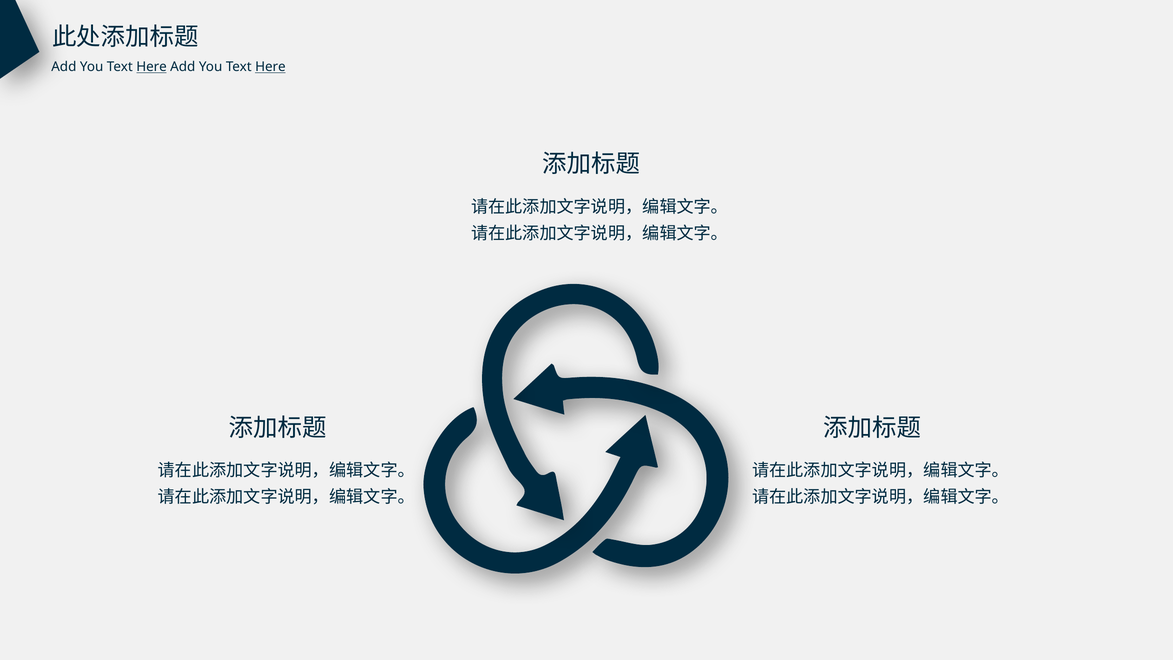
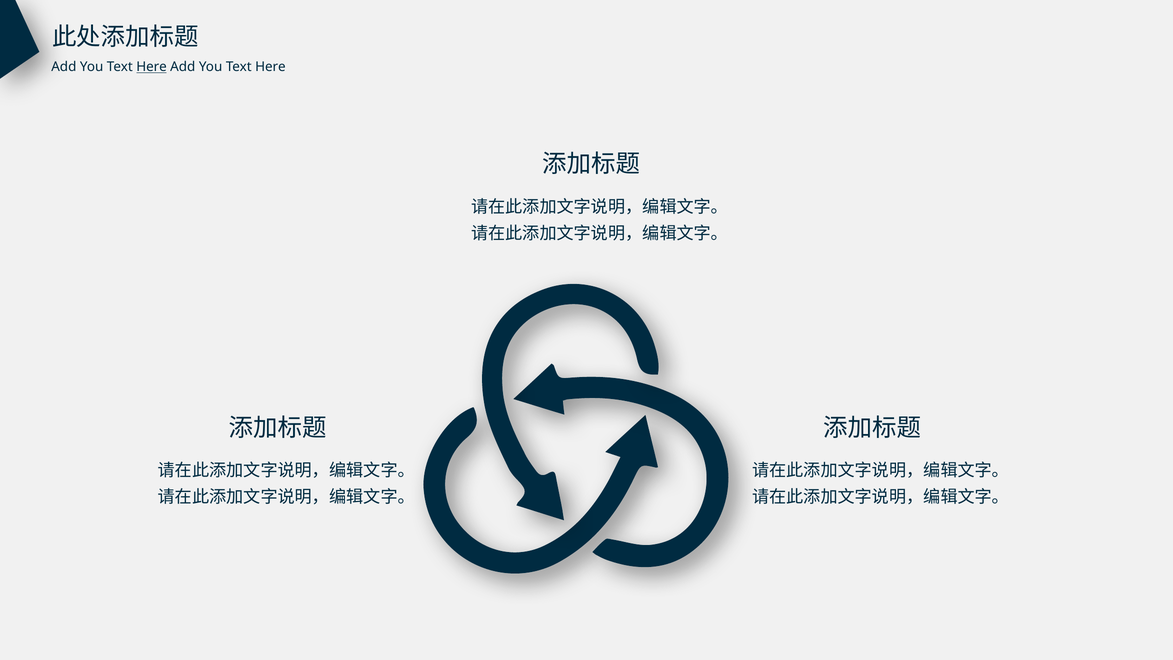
Here underline: present -> none (270, 67)
